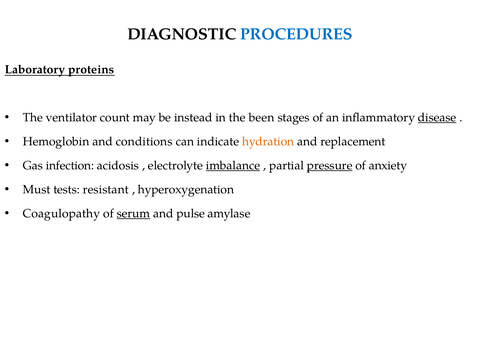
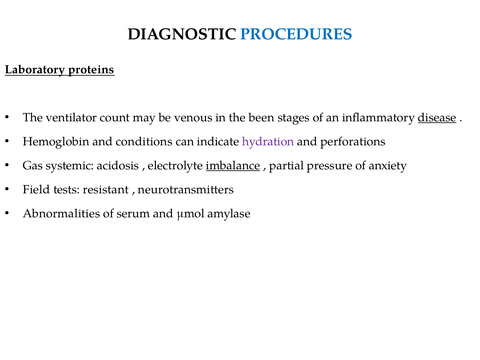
instead: instead -> venous (193, 118)
hydration colour: orange -> purple (268, 142)
replacement: replacement -> perforations (353, 142)
infection: infection -> systemic (70, 166)
pressure underline: present -> none (330, 166)
Must: Must -> Field (37, 190)
hyperoxygenation: hyperoxygenation -> neurotransmitters (186, 190)
Coagulopathy: Coagulopathy -> Abnormalities (61, 214)
serum underline: present -> none (133, 214)
pulse: pulse -> μmol (191, 214)
